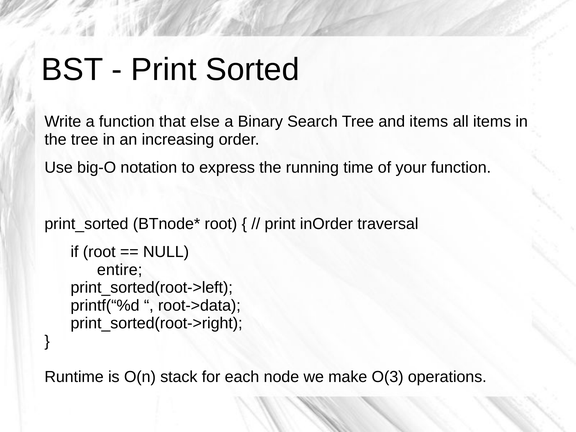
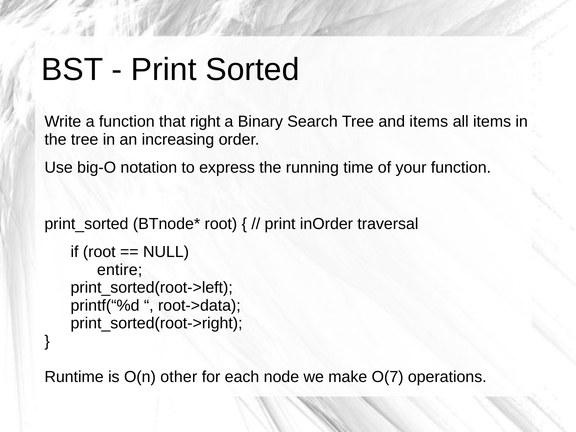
else: else -> right (205, 122)
stack: stack -> other (179, 377)
O(3: O(3 -> O(7 (388, 377)
